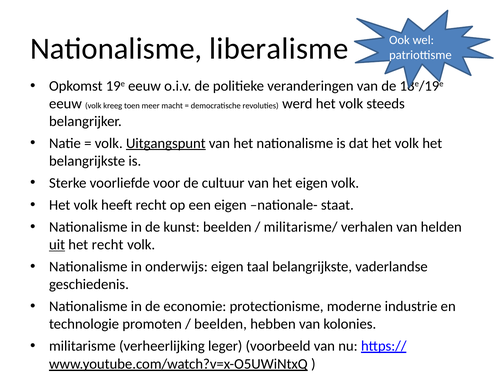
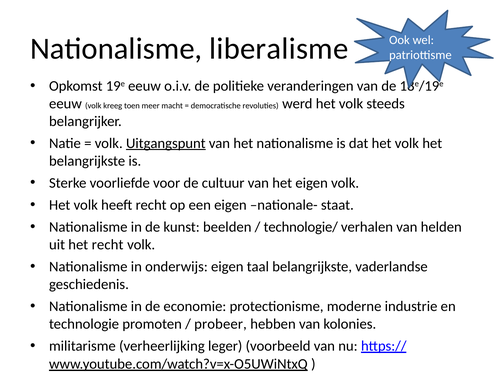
militarisme/: militarisme/ -> technologie/ (301, 227)
uit underline: present -> none (57, 245)
beelden: beelden -> probeer (220, 324)
